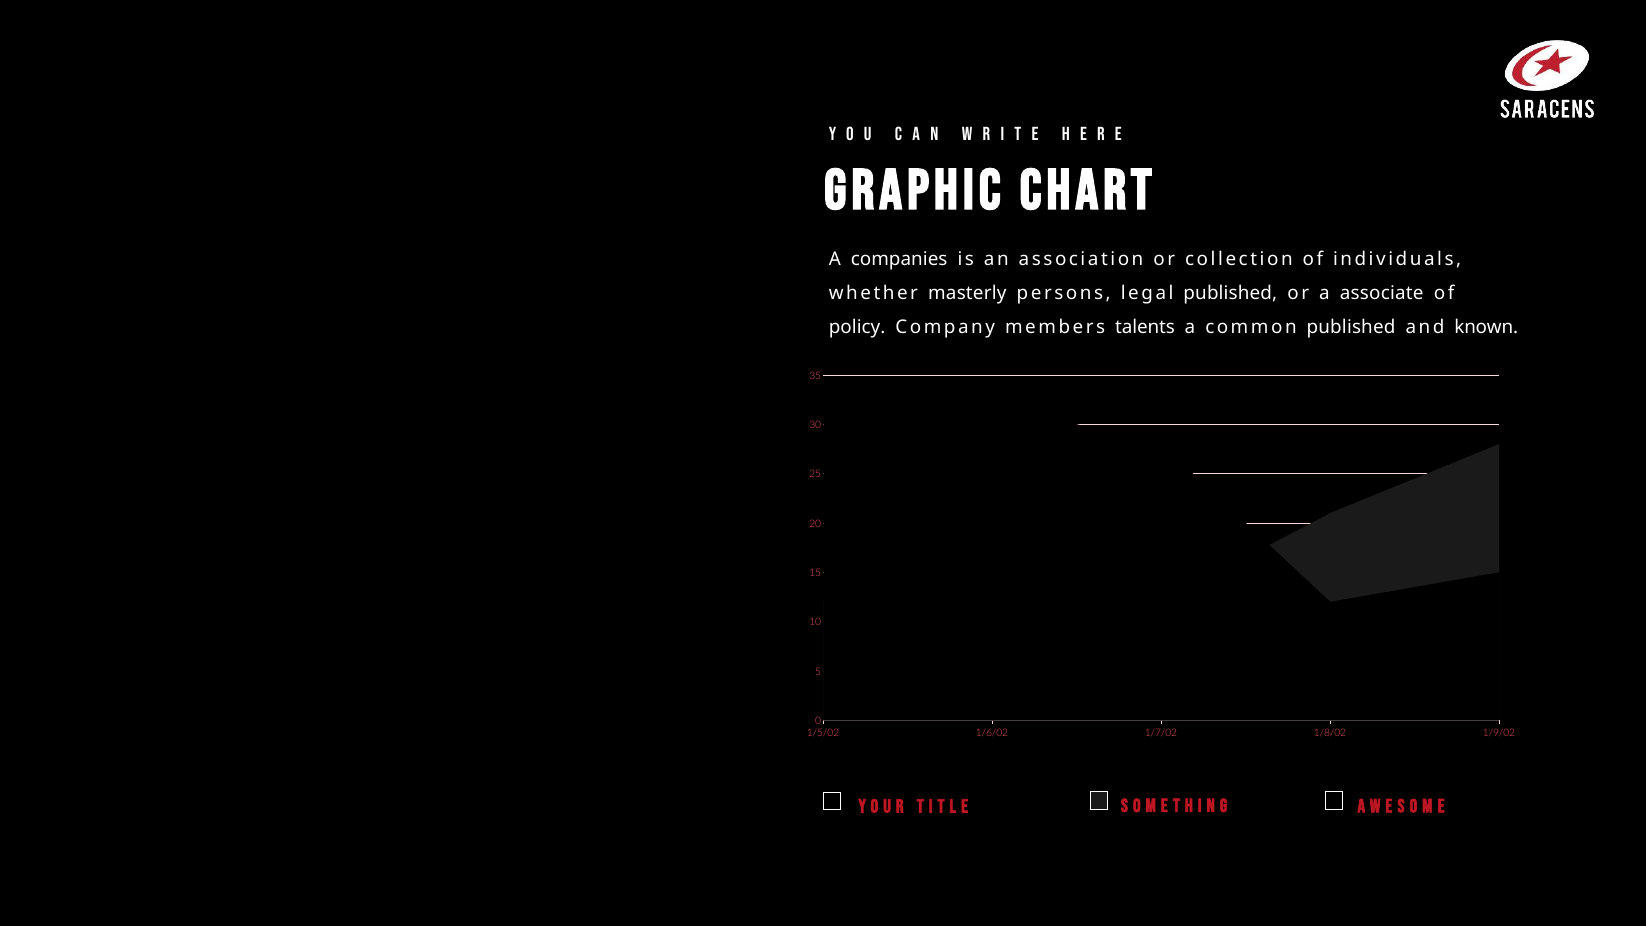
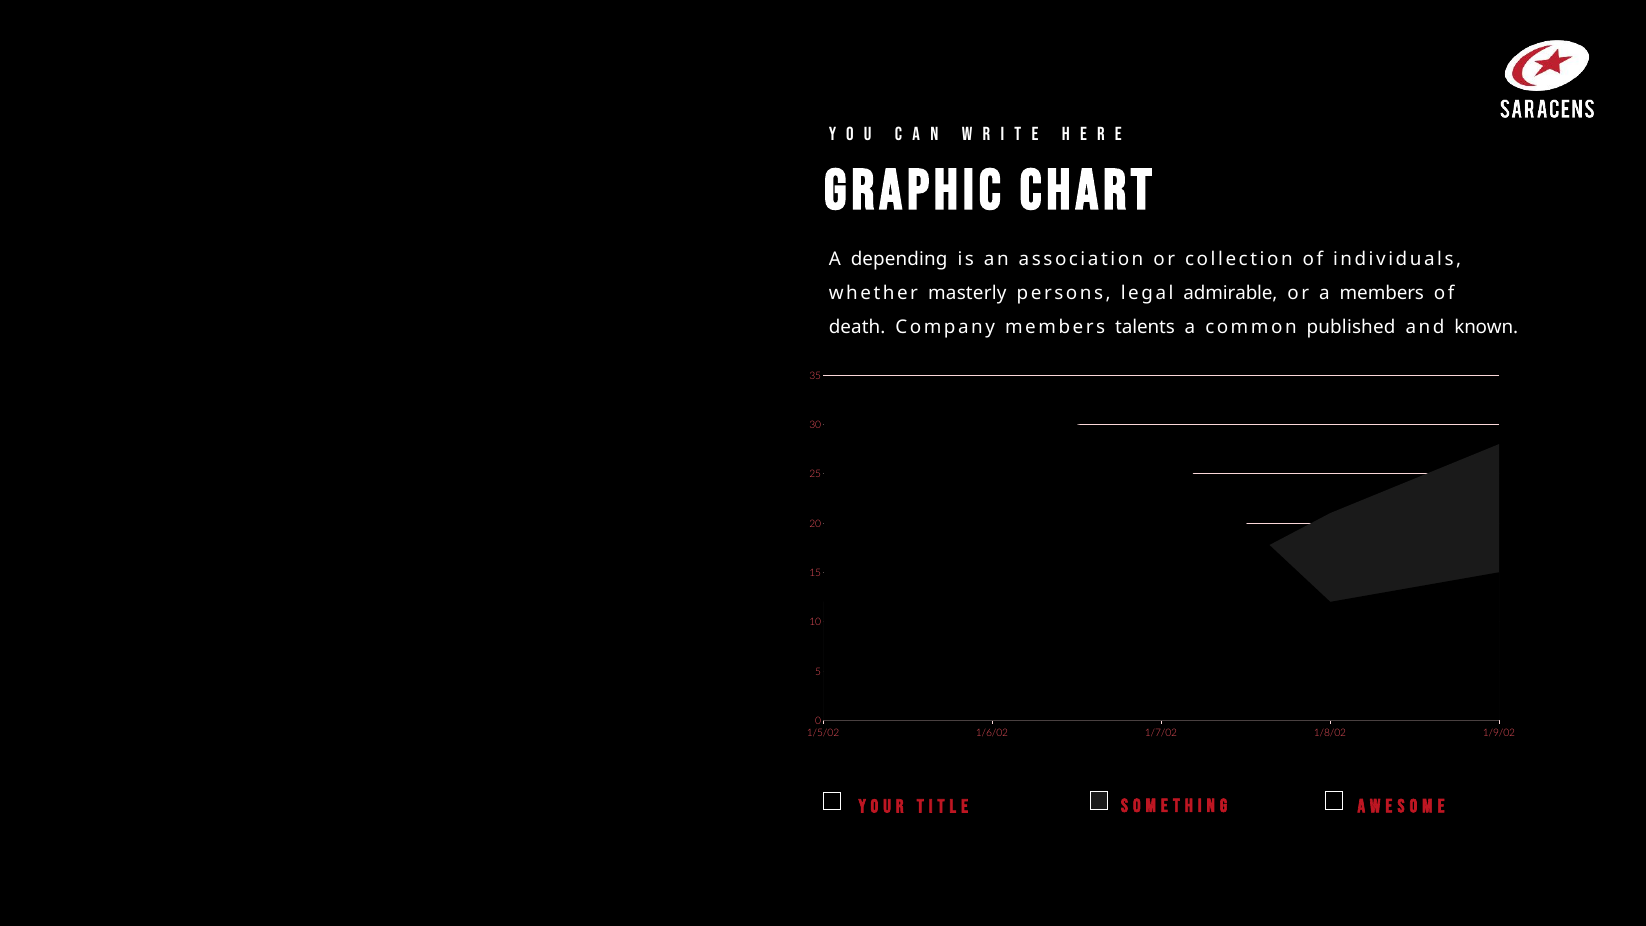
companies: companies -> depending (899, 259)
legal published: published -> admirable (1231, 293)
a associate: associate -> members (1382, 293)
policy: policy -> death (857, 327)
